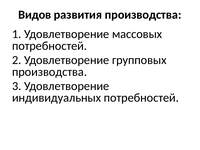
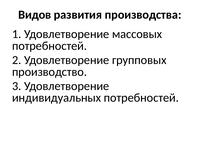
производства: производства -> производство (49, 72)
